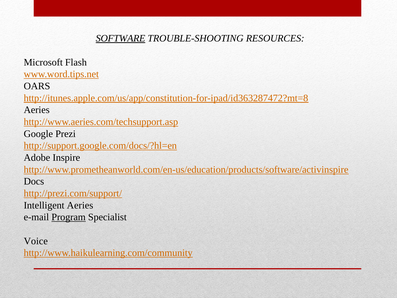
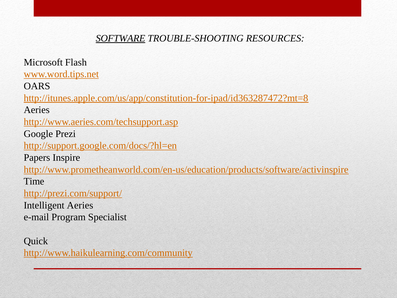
Adobe: Adobe -> Papers (37, 157)
Docs: Docs -> Time (34, 181)
Program underline: present -> none (69, 217)
Voice: Voice -> Quick (36, 241)
